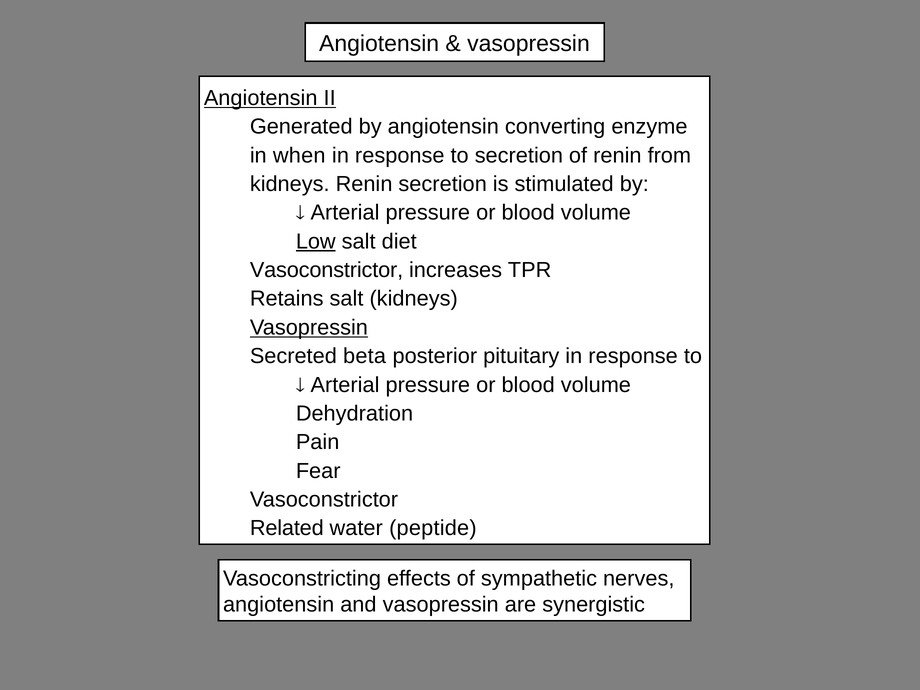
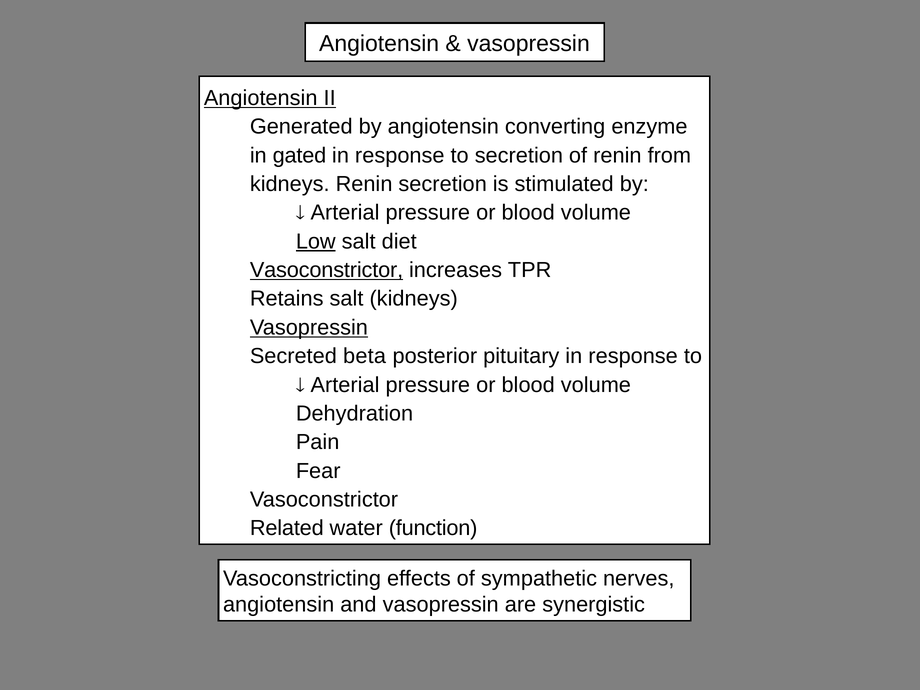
when: when -> gated (299, 155)
Vasoconstrictor underline: none -> present (327, 270)
peptide: peptide -> function (433, 528)
